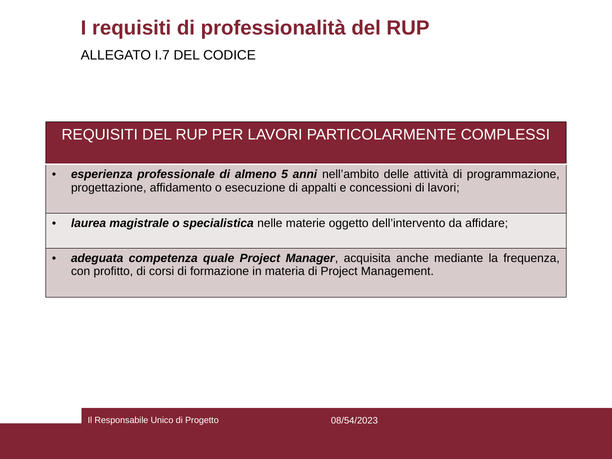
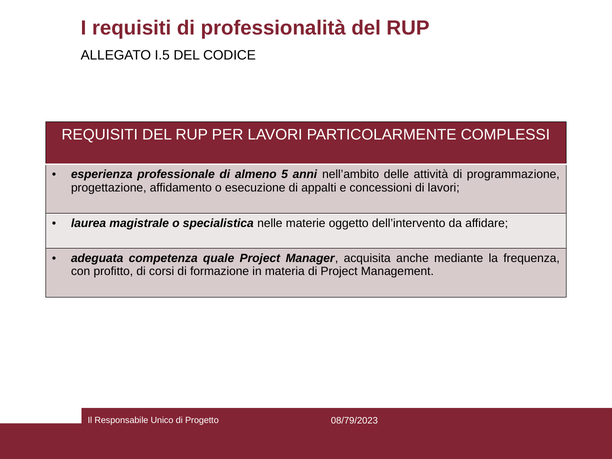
I.7: I.7 -> I.5 (162, 55)
08/54/2023: 08/54/2023 -> 08/79/2023 (354, 421)
